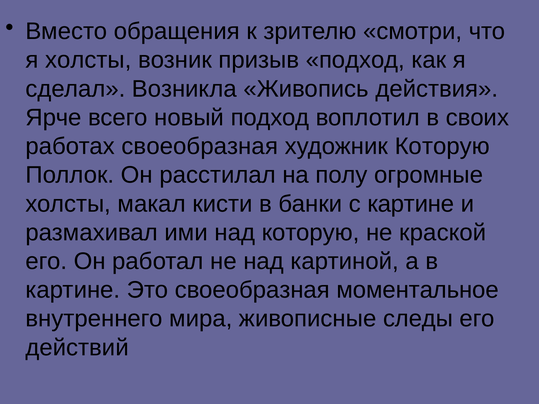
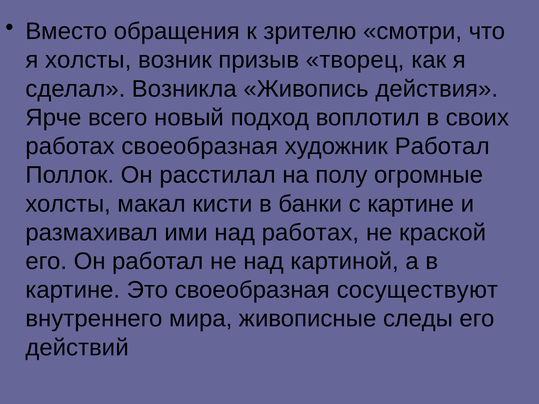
призыв подход: подход -> творец (355, 60)
художник Которую: Которую -> Работал (442, 146)
над которую: которую -> работах (310, 233)
моментальное: моментальное -> сосуществуют (418, 290)
